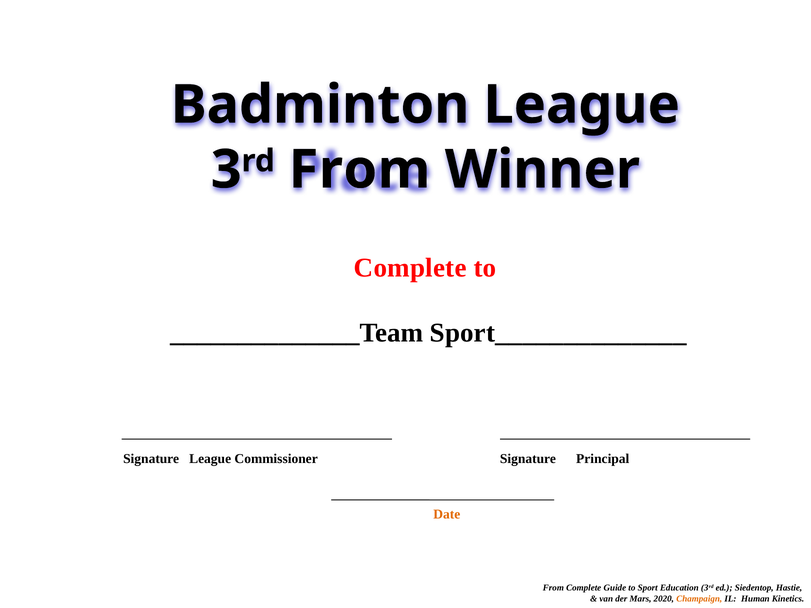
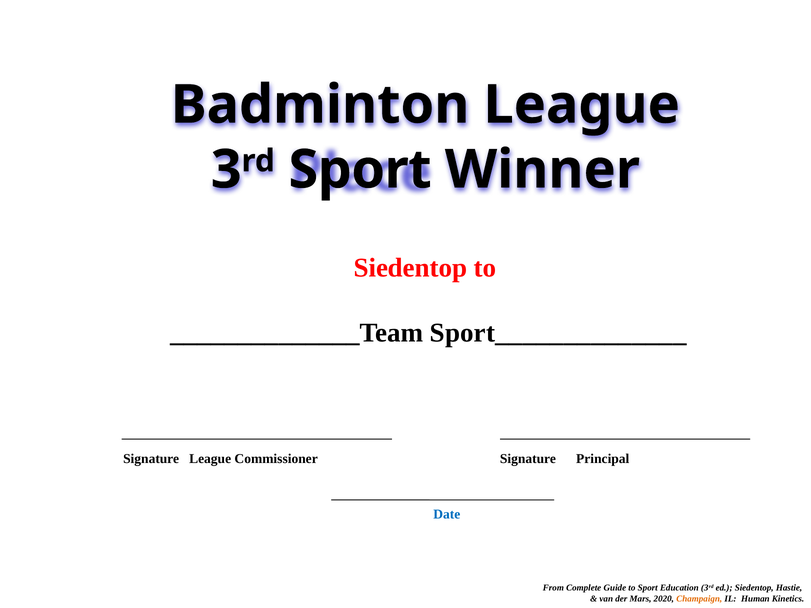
From: From -> Sport (360, 170)
Complete: Complete -> Siedentop (410, 268)
Date colour: orange -> blue (447, 514)
